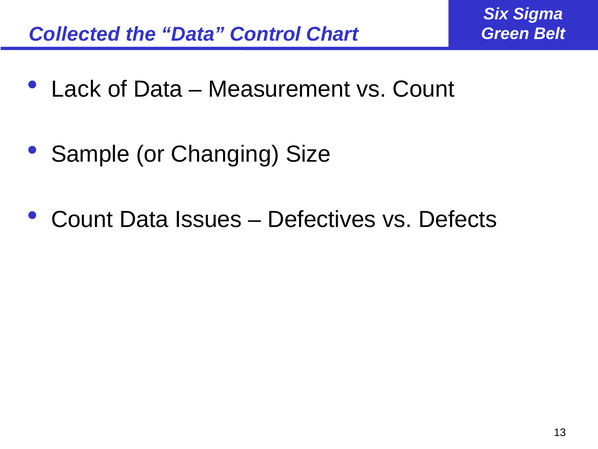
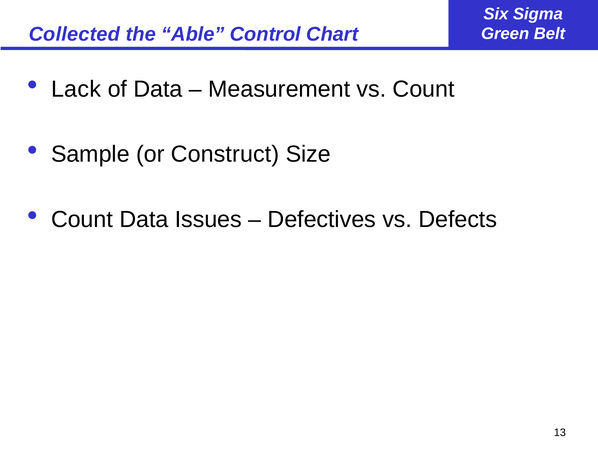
the Data: Data -> Able (193, 34)
Changing: Changing -> Construct (225, 154)
